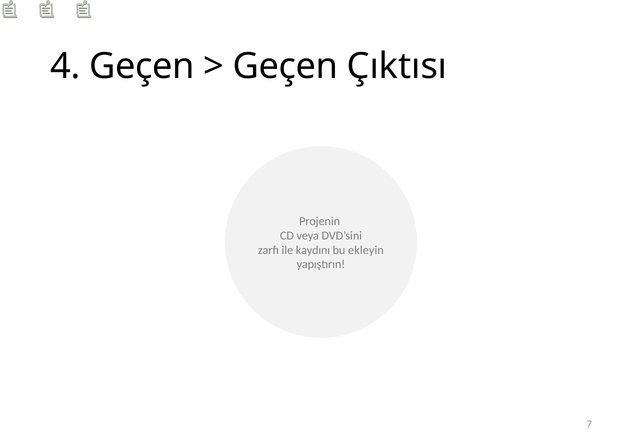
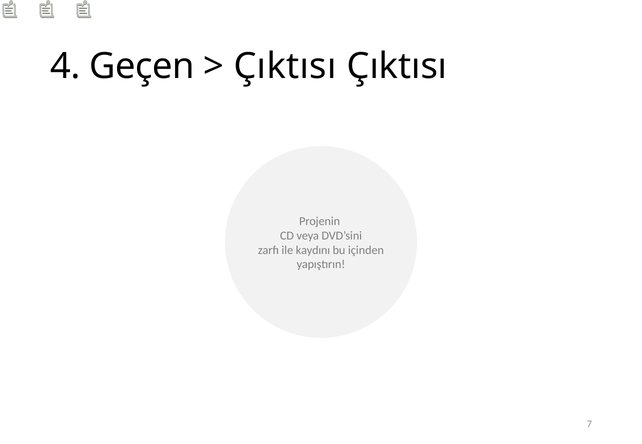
Geçen: Geçen -> Çıktısı (285, 66)
ekleyin: ekleyin -> içinden (366, 250)
